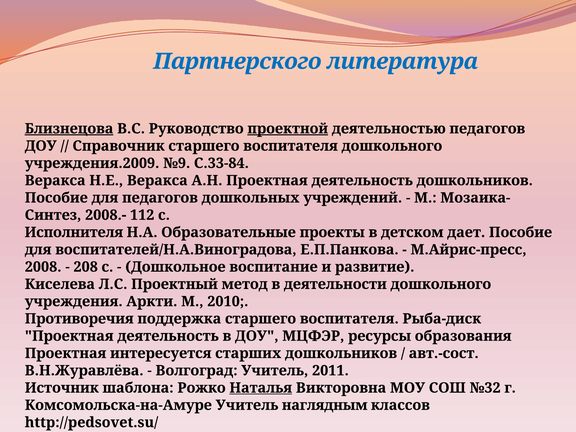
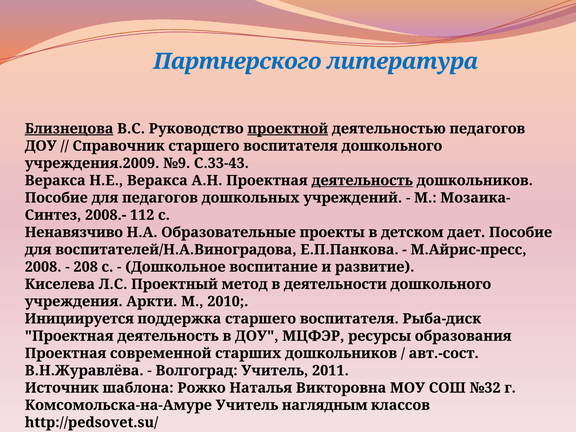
С.33-84: С.33-84 -> С.33-43 (221, 163)
деятельность underline: none -> present (362, 180)
Исполнителя: Исполнителя -> Ненавязчиво (74, 232)
Противоречия: Противоречия -> Инициируется (79, 319)
интересуется: интересуется -> современной (161, 353)
Наталья underline: present -> none (261, 388)
